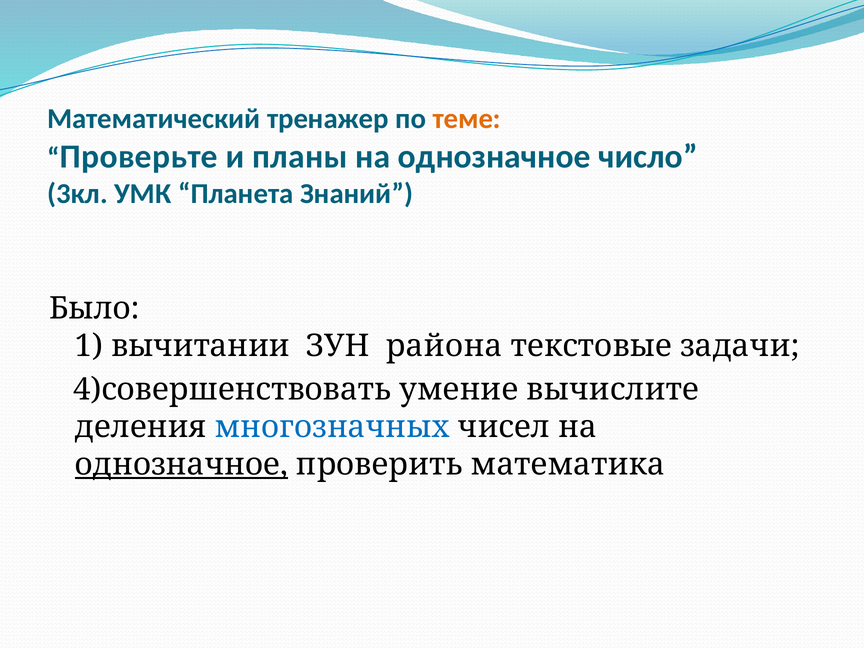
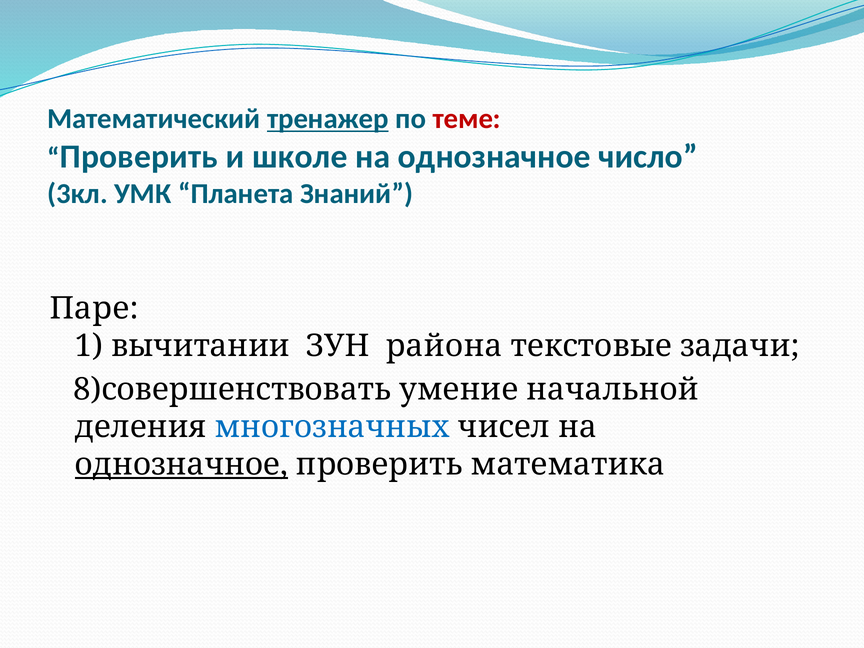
тренажер underline: none -> present (328, 119)
теме colour: orange -> red (467, 119)
Проверьте: Проверьте -> Проверить (139, 157)
планы: планы -> школе (300, 157)
Было: Было -> Паре (94, 309)
4)совершенствовать: 4)совершенствовать -> 8)совершенствовать (232, 390)
вычислите: вычислите -> начальной (613, 390)
